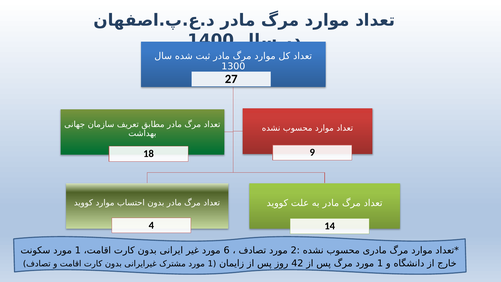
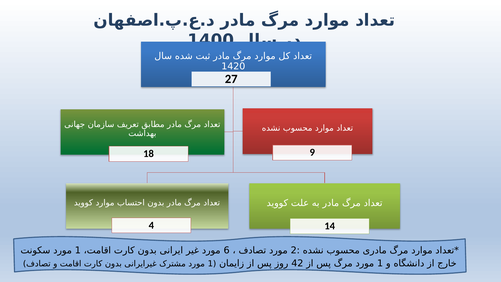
1300: 1300 -> 1420 (233, 66)
